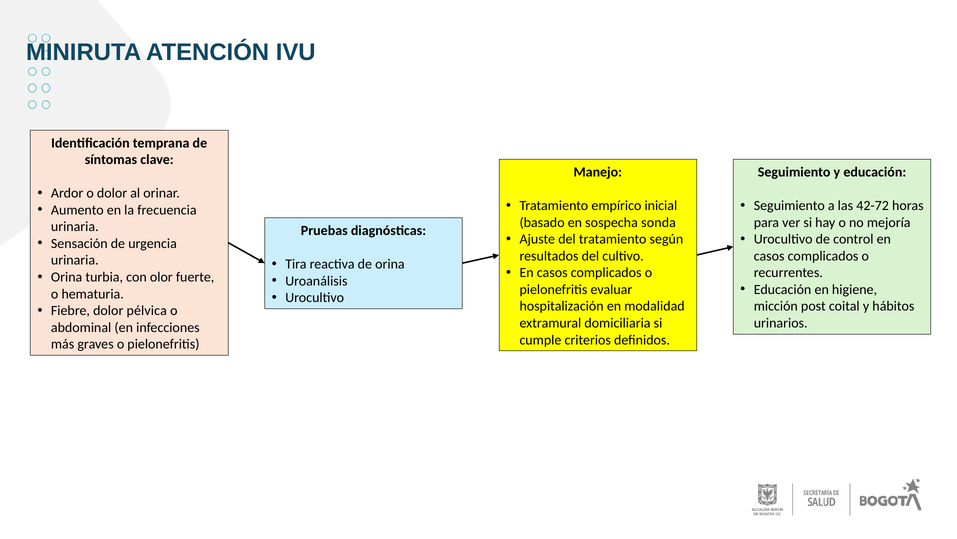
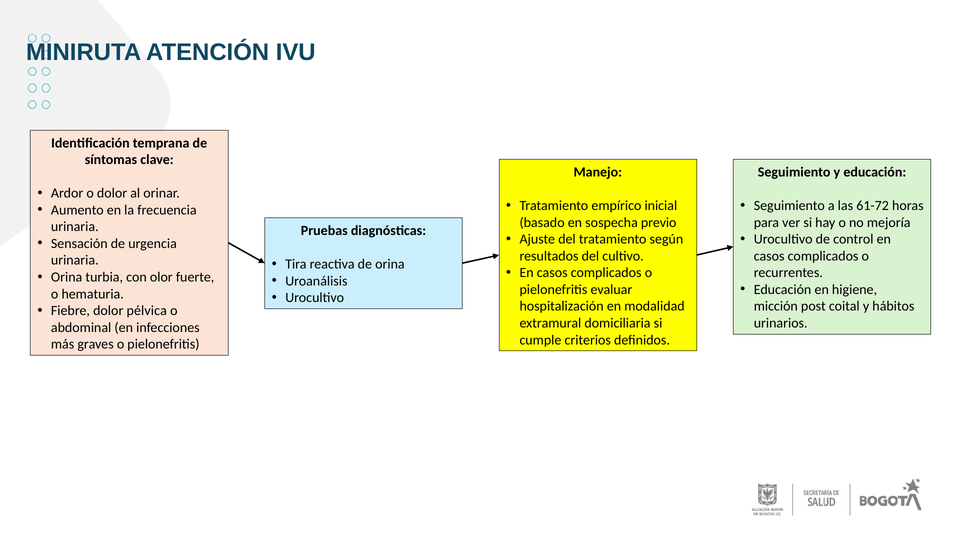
42-72: 42-72 -> 61-72 (873, 205)
sonda: sonda -> previo (659, 222)
